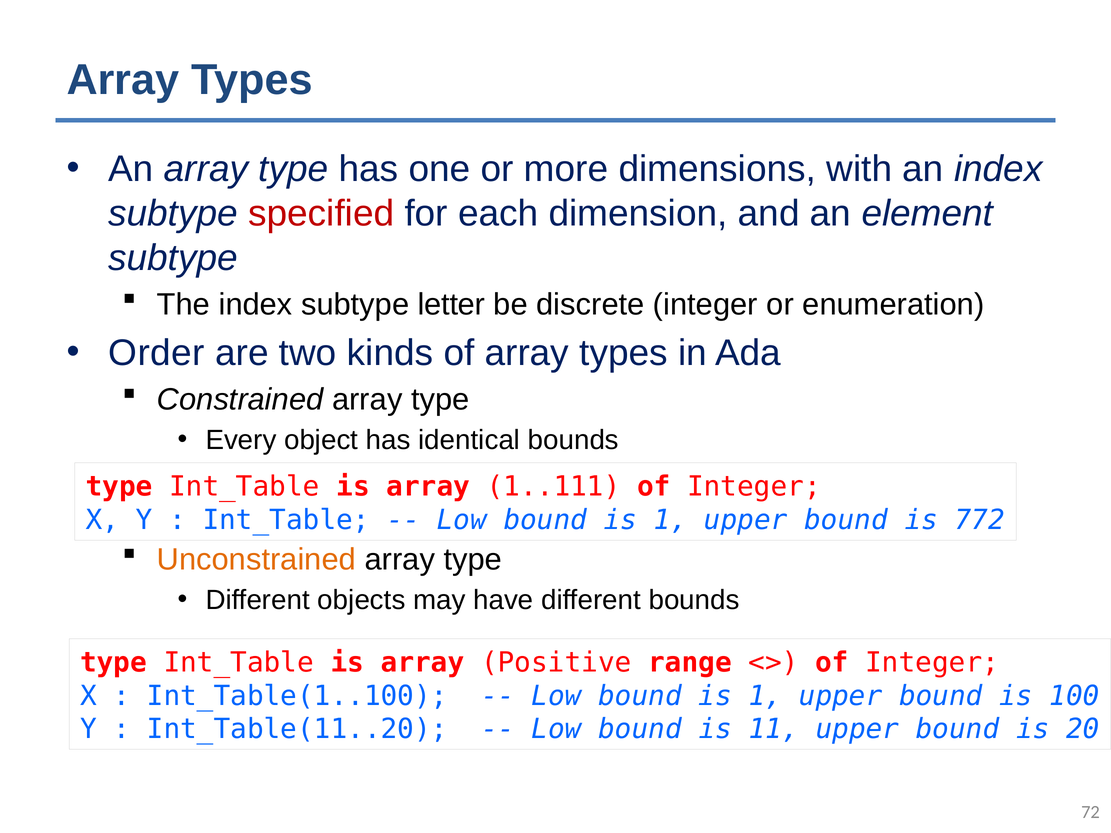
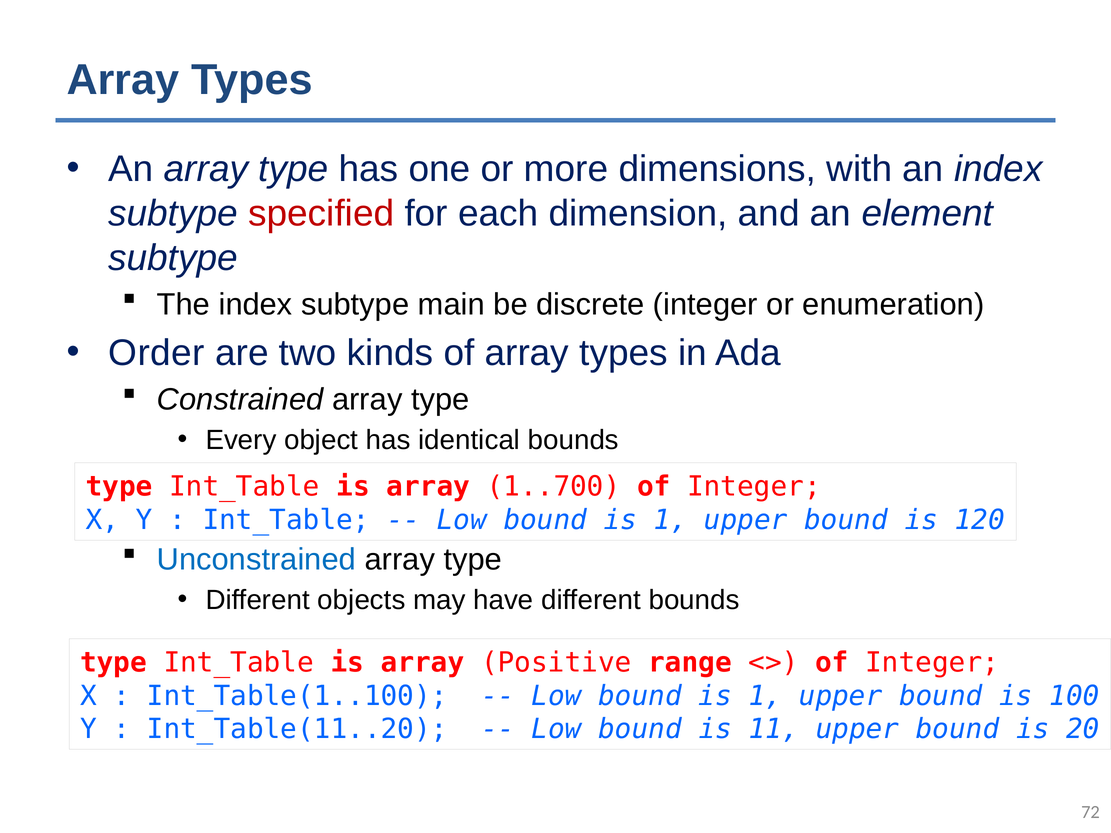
letter: letter -> main (451, 305)
1..111: 1..111 -> 1..700 (554, 487)
772: 772 -> 120 (980, 520)
Unconstrained colour: orange -> blue (256, 560)
